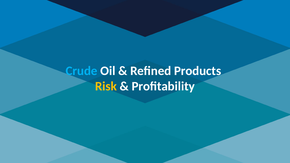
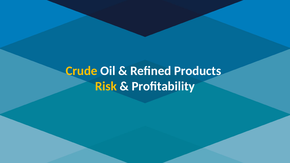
Crude colour: light blue -> yellow (82, 71)
